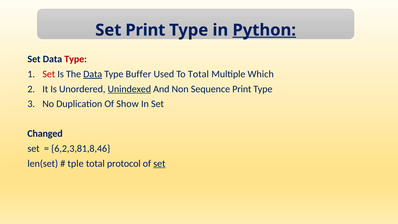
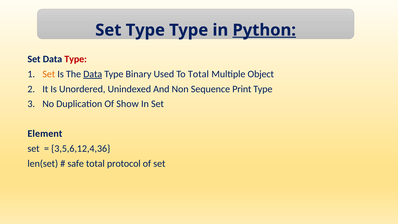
Set Print: Print -> Type (145, 30)
Set colour: red -> orange (49, 74)
Buffer: Buffer -> Binary (139, 74)
Which: Which -> Object (261, 74)
Unindexed underline: present -> none (129, 89)
Changed: Changed -> Element (45, 134)
6,2,3,81,8,46: 6,2,3,81,8,46 -> 3,5,6,12,4,36 (81, 148)
tple: tple -> safe (76, 163)
set underline: present -> none (159, 163)
